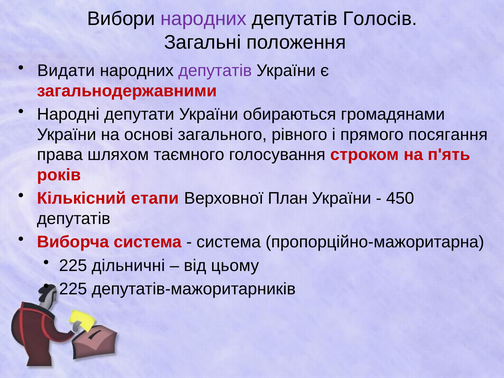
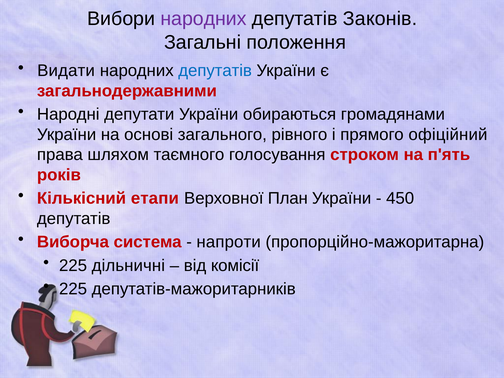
Голосів: Голосів -> Законів (380, 19)
депутатів colour: purple -> blue (215, 71)
посягання: посягання -> офіційний (448, 134)
система: система -> напроти (229, 242)
цьому: цьому -> комісії (235, 266)
